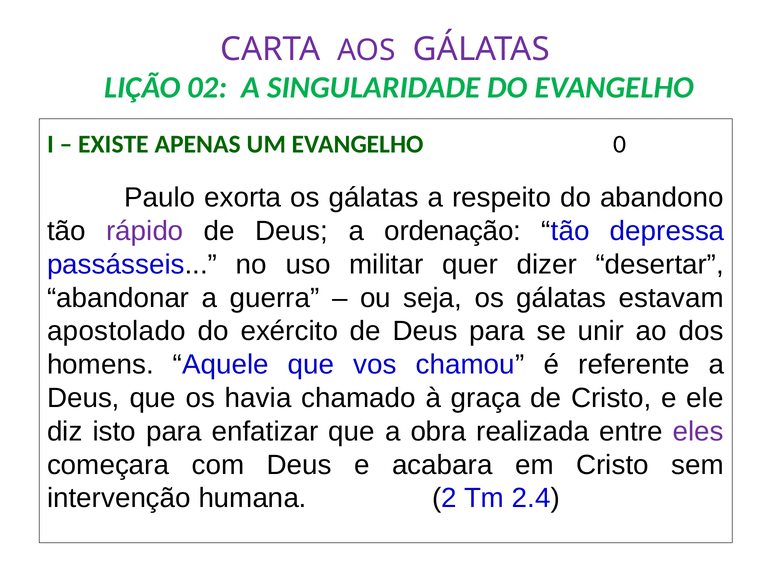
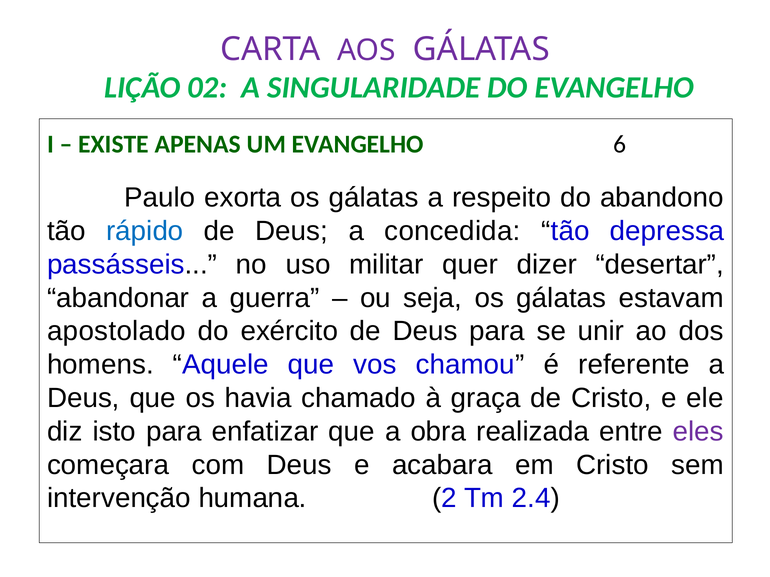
0: 0 -> 6 (620, 144)
rápido colour: purple -> blue (145, 231)
ordenação: ordenação -> concedida (452, 231)
